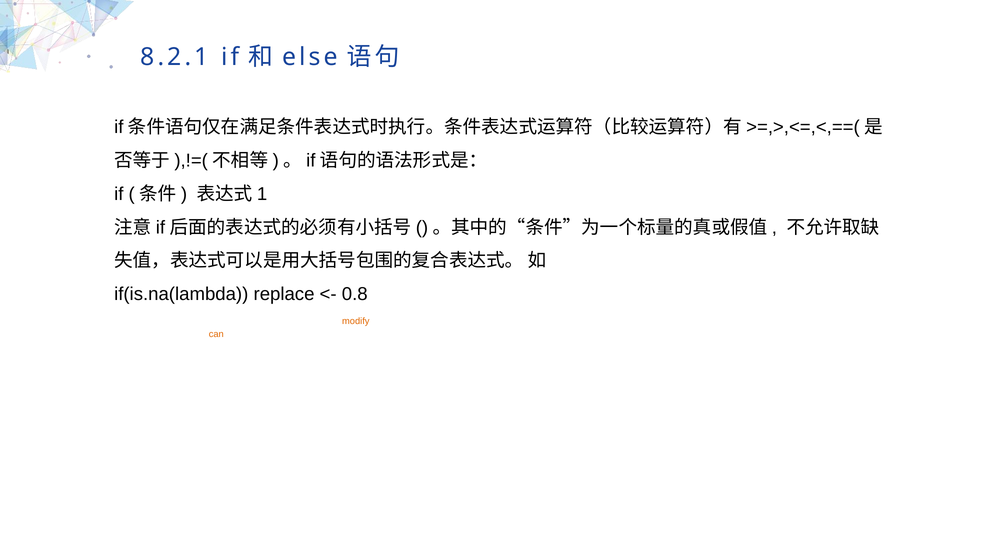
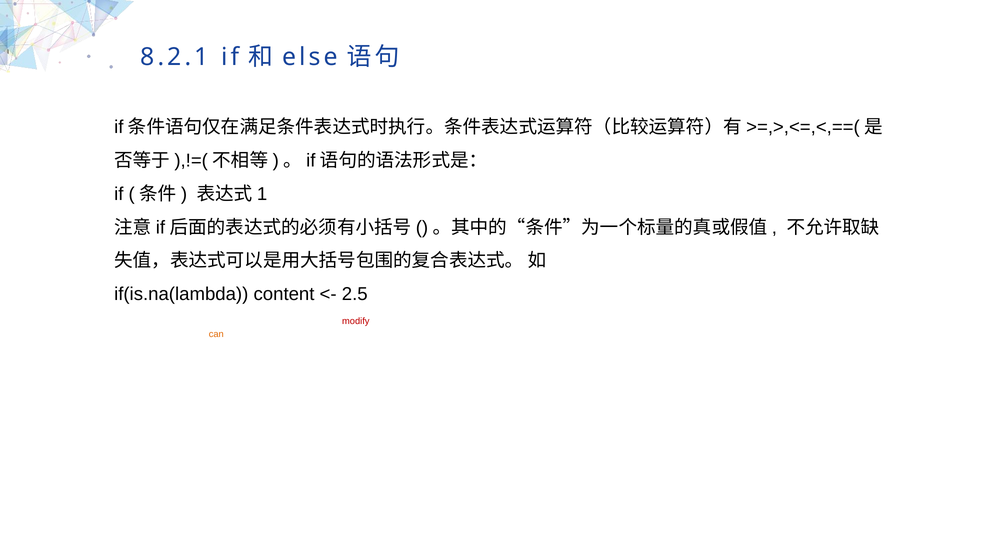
if(is.na(lambda replace: replace -> content (284, 294)
0.8: 0.8 -> 2.5 (355, 294)
modify colour: orange -> red (356, 321)
